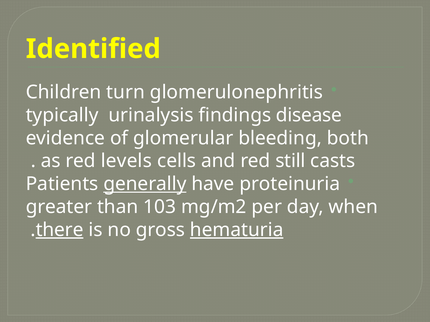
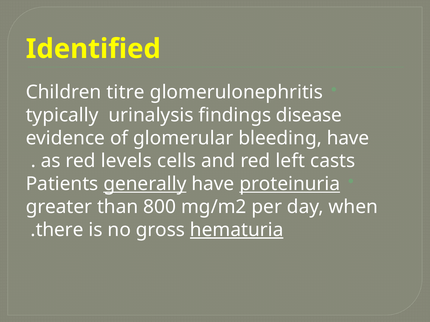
turn: turn -> titre (126, 92)
bleeding both: both -> have (348, 138)
still: still -> left (290, 161)
proteinuria underline: none -> present (290, 184)
103: 103 -> 800 (160, 207)
there underline: present -> none (60, 230)
